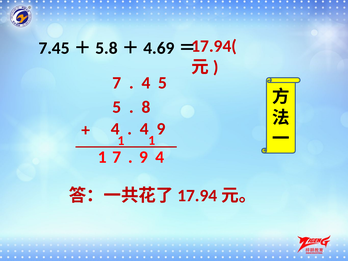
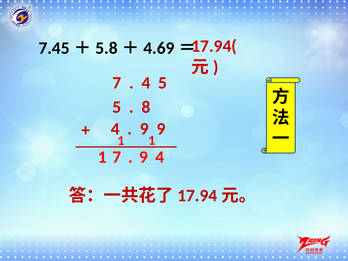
4: 4 -> 9 (144, 129)
